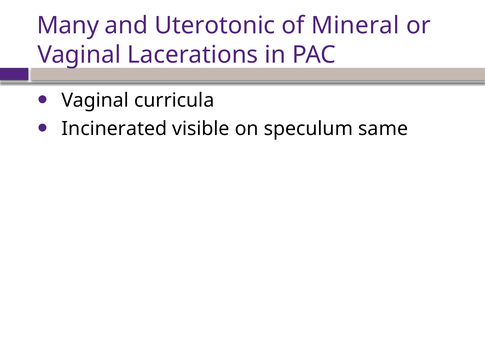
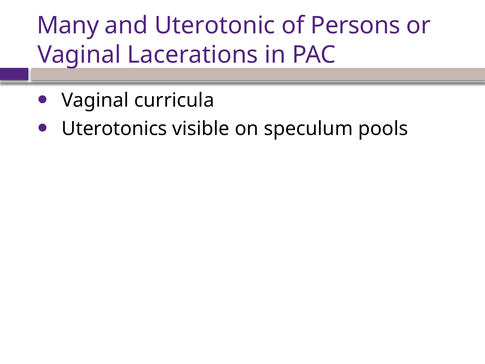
Mineral: Mineral -> Persons (356, 26)
Incinerated: Incinerated -> Uterotonics (114, 129)
same: same -> pools (383, 129)
